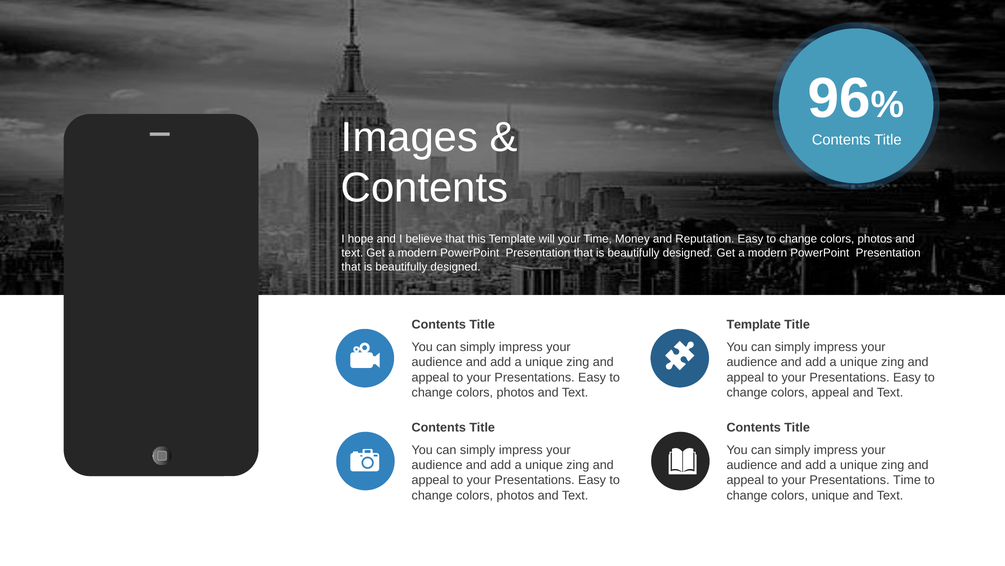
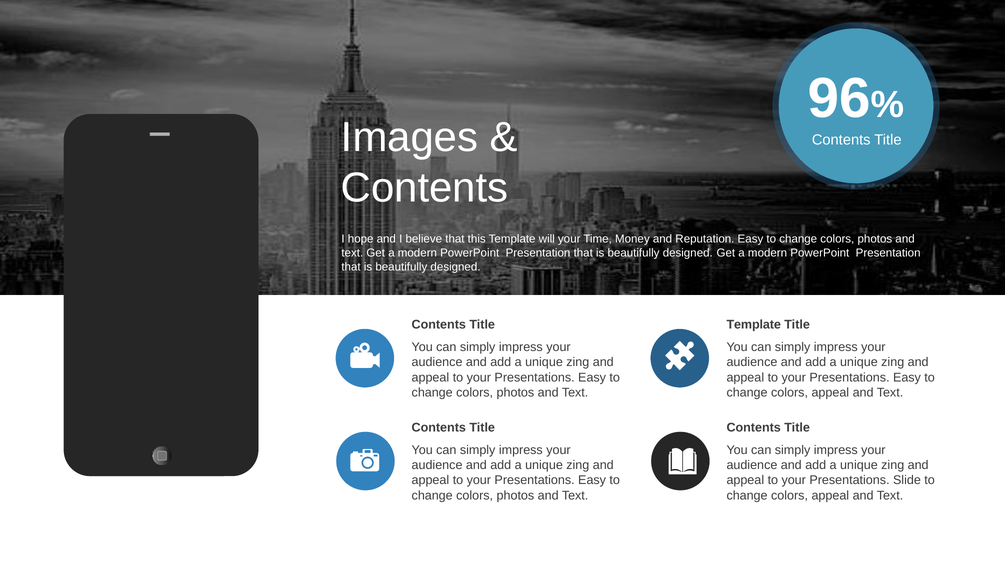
Presentations Time: Time -> Slide (907, 480)
unique: unique -> appeal (830, 495)
